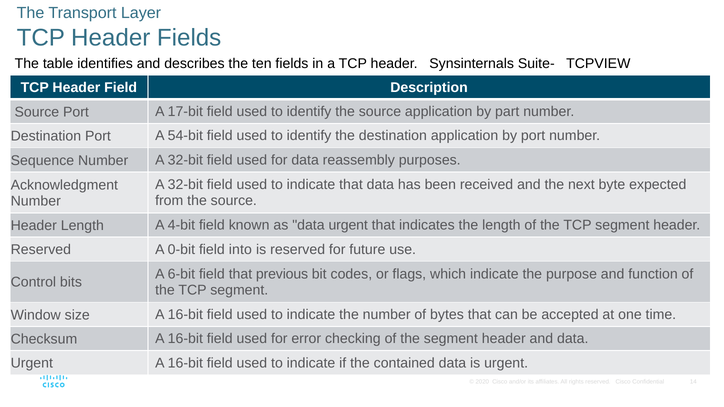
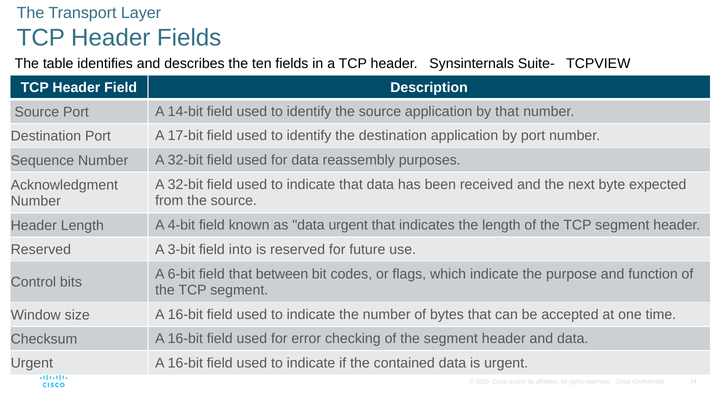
17-bit: 17-bit -> 14-bit (185, 112)
by part: part -> that (507, 112)
54-bit: 54-bit -> 17-bit (185, 136)
0-bit: 0-bit -> 3-bit (181, 250)
previous: previous -> between (282, 274)
